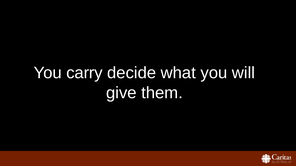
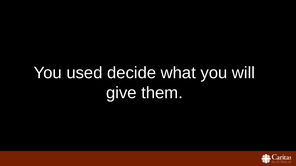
carry: carry -> used (84, 73)
